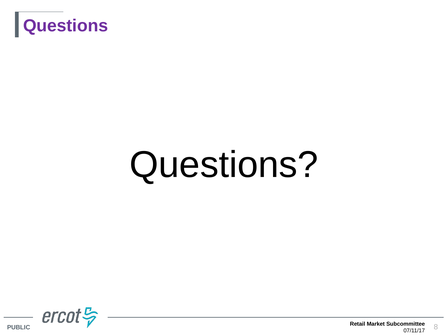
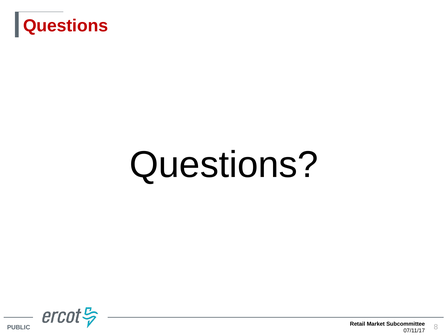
Questions colour: purple -> red (66, 26)
